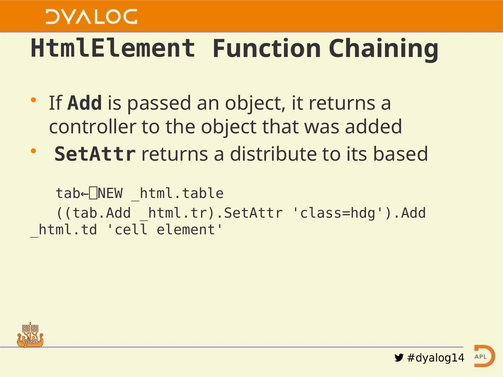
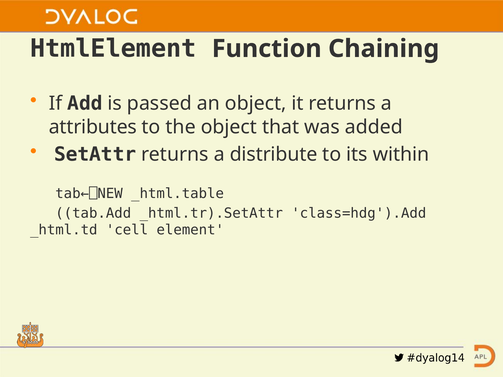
controller: controller -> attributes (93, 127)
based: based -> within (401, 155)
